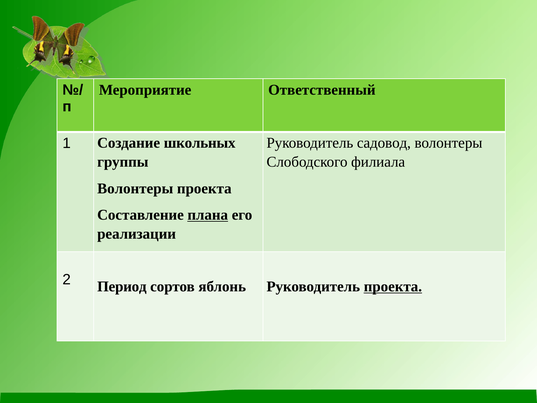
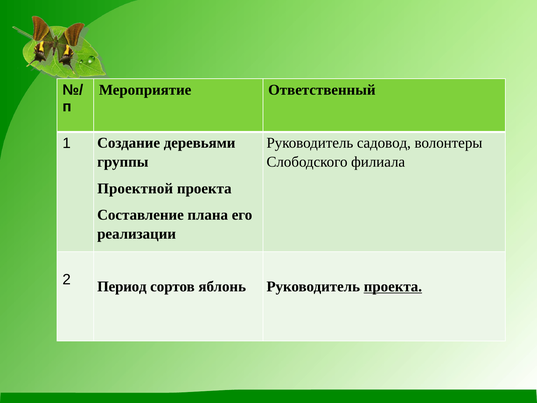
школьных: школьных -> деревьями (200, 143)
Волонтеры: Волонтеры -> Проектной (135, 188)
плана underline: present -> none (208, 215)
